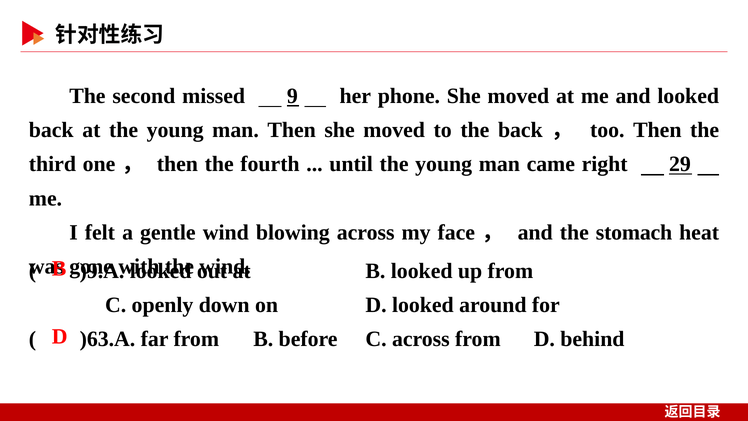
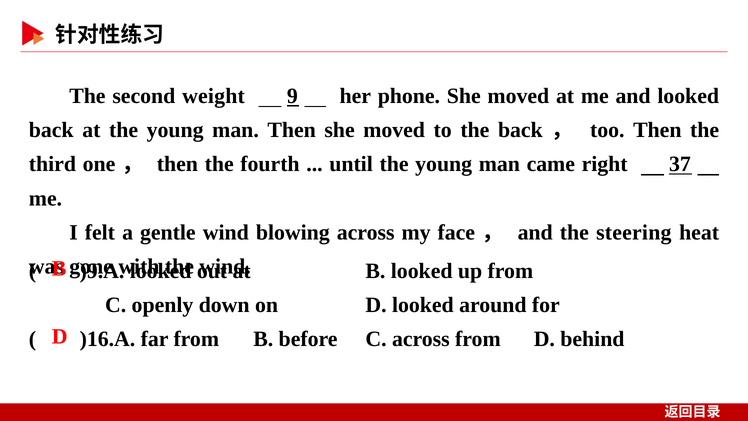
missed: missed -> weight (214, 96)
29: 29 -> 37 (680, 164)
stomach: stomach -> steering (634, 232)
)63.A: )63.A -> )16.A (107, 339)
